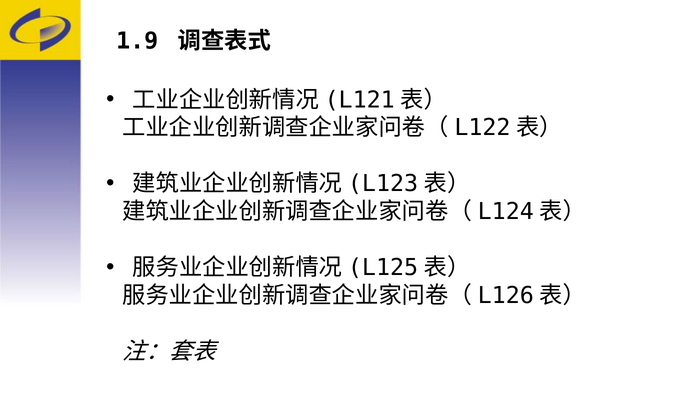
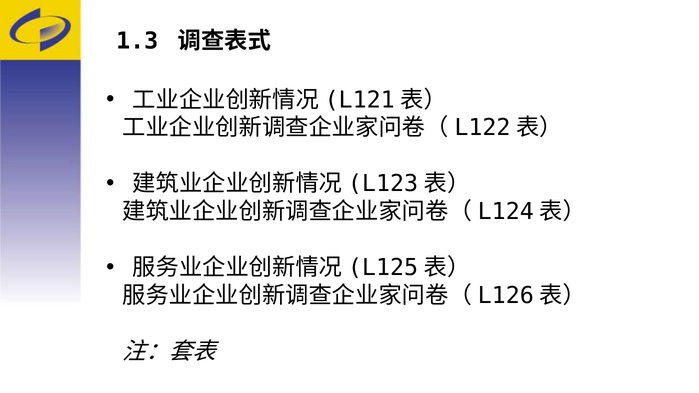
1.9: 1.9 -> 1.3 (137, 41)
